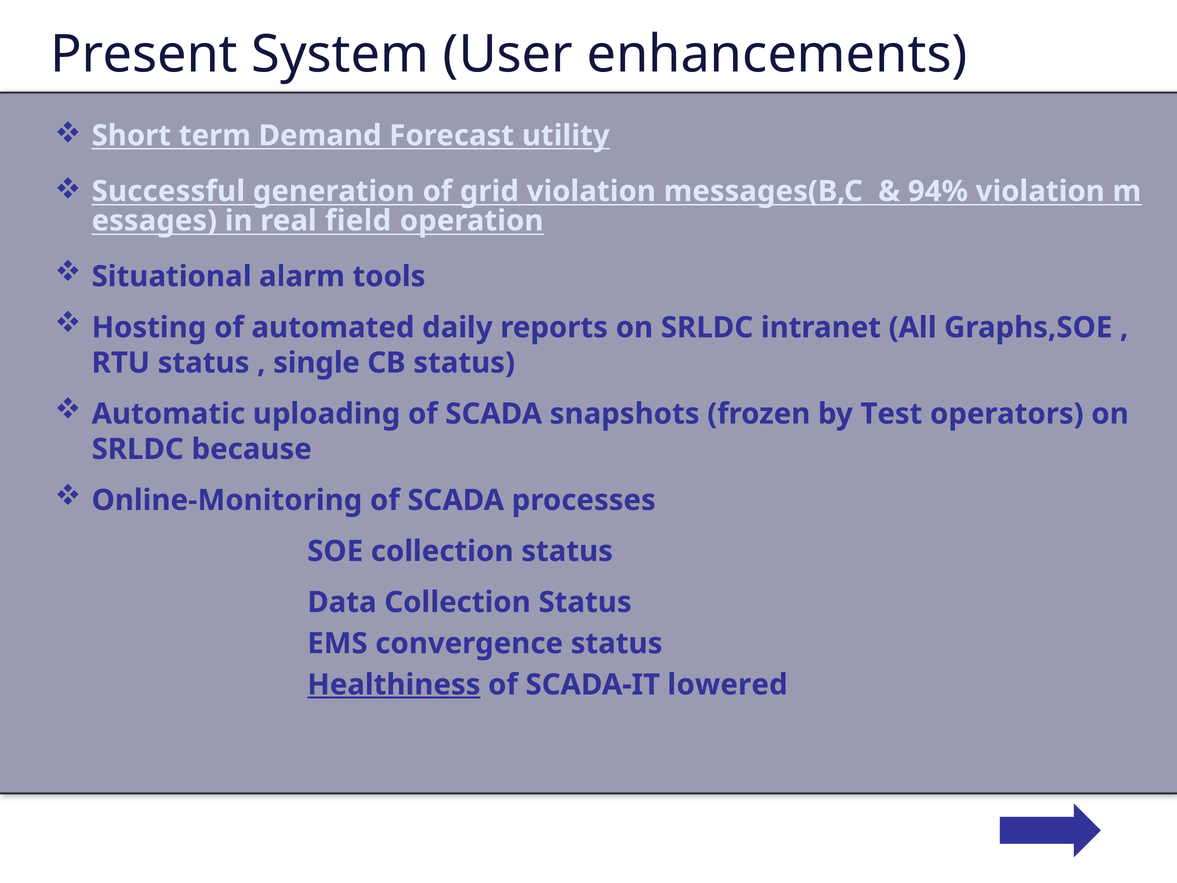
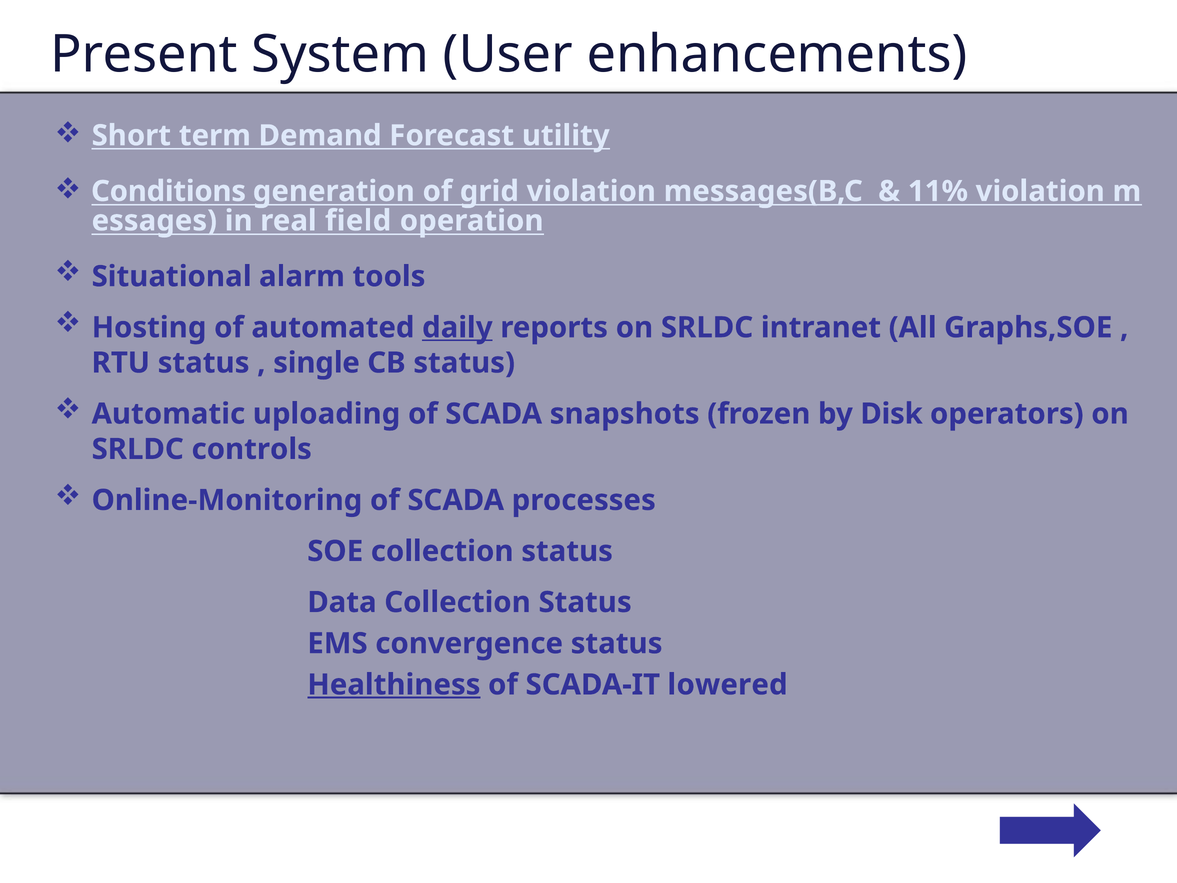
Successful: Successful -> Conditions (169, 191)
94%: 94% -> 11% (938, 191)
daily underline: none -> present (457, 327)
Test: Test -> Disk (892, 414)
because: because -> controls (252, 449)
